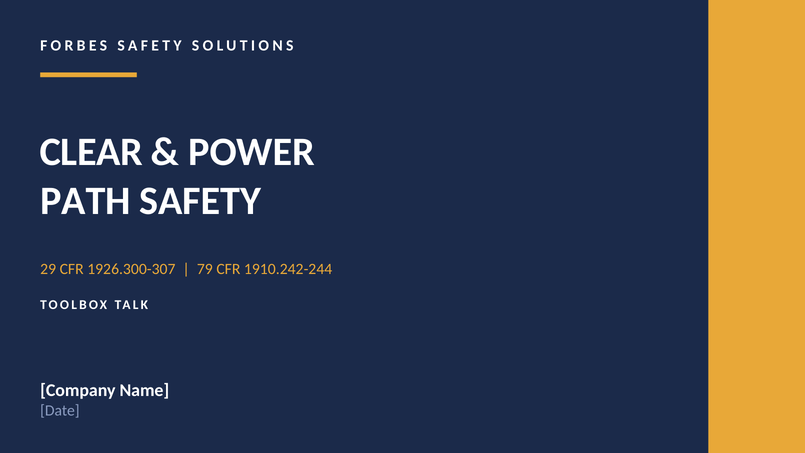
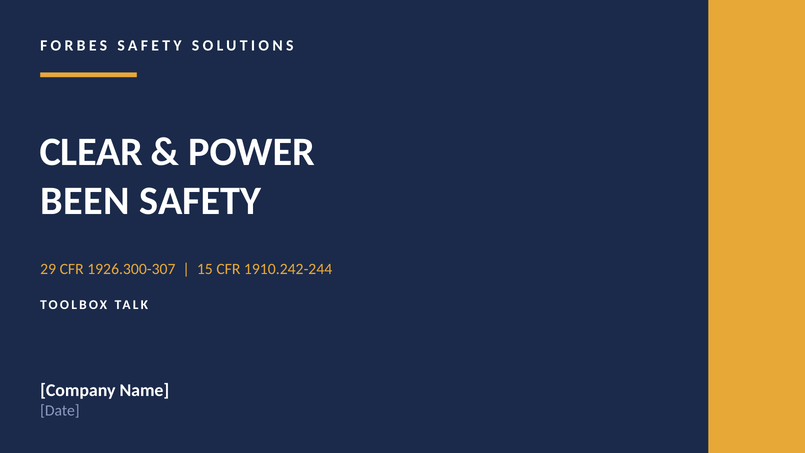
PATH: PATH -> BEEN (85, 201)
79: 79 -> 15 (205, 269)
